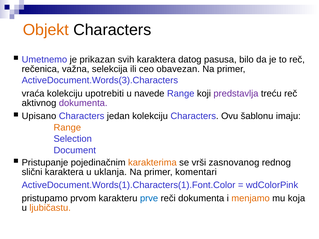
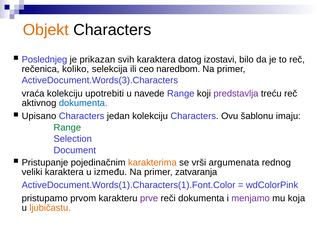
Umetnemo: Umetnemo -> Poslednjeg (44, 60)
pasusa: pasusa -> izostavi (220, 60)
važna: važna -> koliko (76, 69)
obavezan: obavezan -> naredbom (178, 69)
dokumenta colour: purple -> blue (83, 103)
Range colour: orange -> green (67, 128)
zasnovanog: zasnovanog -> argumenata (234, 163)
slični: slični -> veliki (32, 172)
uklanja: uklanja -> između (111, 172)
komentari: komentari -> zatvaranja (196, 172)
prve colour: blue -> purple (149, 199)
menjamo colour: orange -> purple (251, 199)
